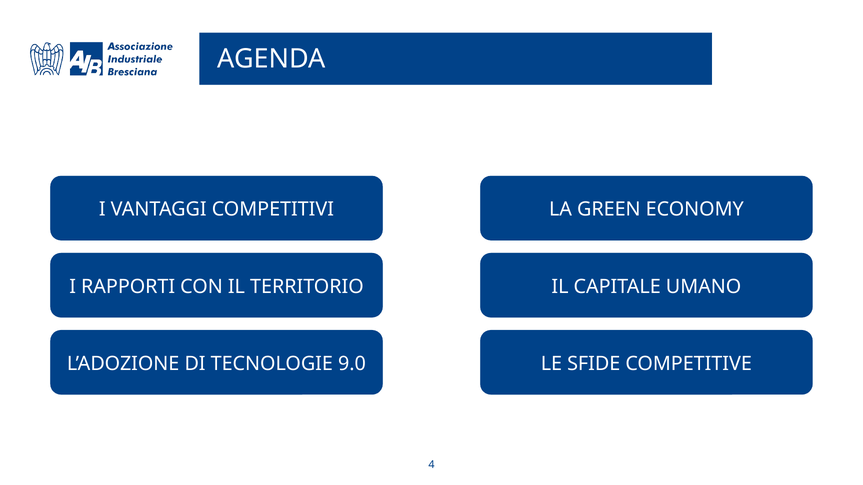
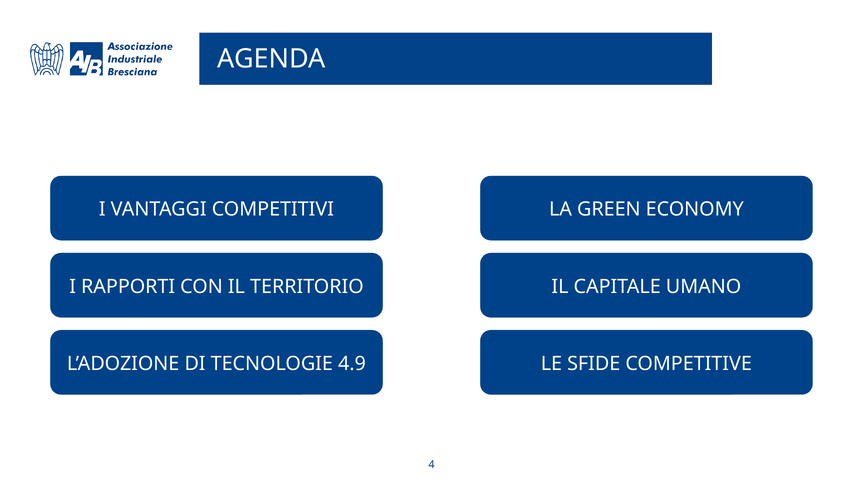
9.0: 9.0 -> 4.9 (352, 364)
